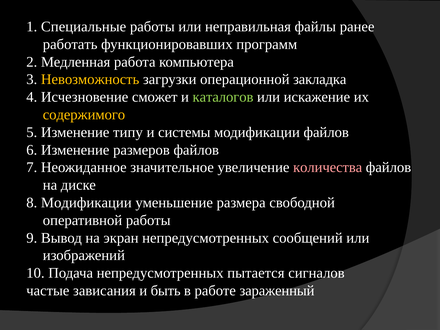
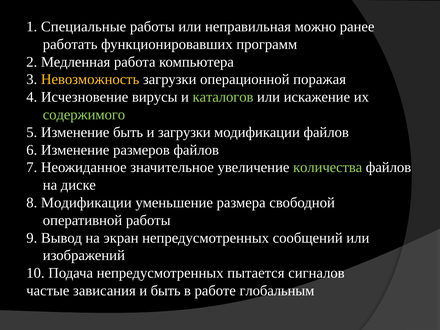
файлы: файлы -> можно (315, 27)
закладка: закладка -> поражая (320, 79)
сможет: сможет -> вирусы (155, 97)
содержимого colour: yellow -> light green (84, 115)
Изменение типу: типу -> быть (128, 132)
и системы: системы -> загрузки (184, 132)
количества colour: pink -> light green (328, 167)
зараженный: зараженный -> глобальным (277, 291)
